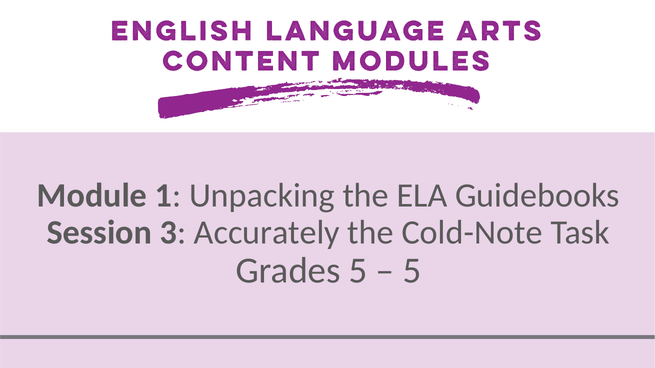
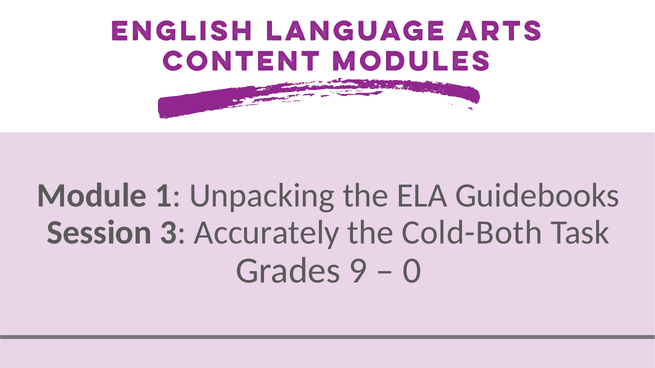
Cold-Note: Cold-Note -> Cold-Both (472, 233)
Grades 5: 5 -> 9 (358, 271)
5: 5 -> 0 (412, 271)
